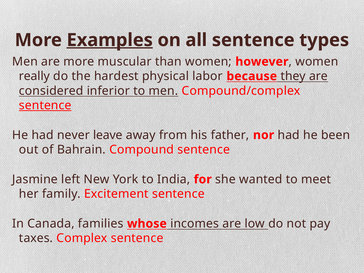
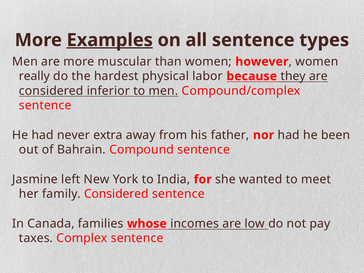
sentence underline: present -> none (45, 105)
leave: leave -> extra (108, 135)
family Excitement: Excitement -> Considered (116, 194)
